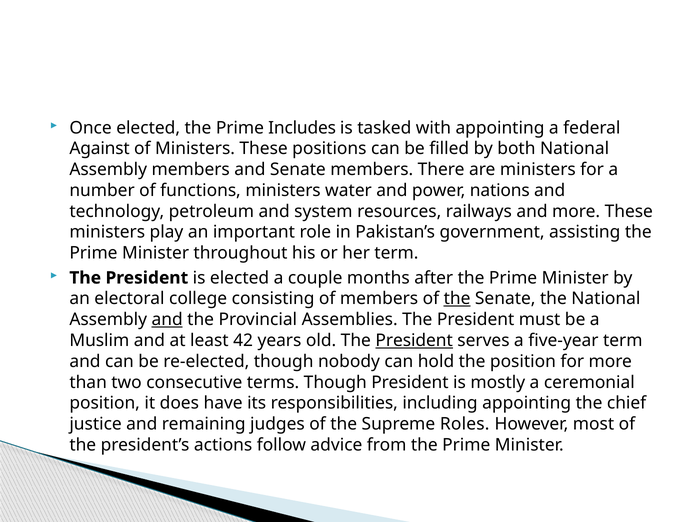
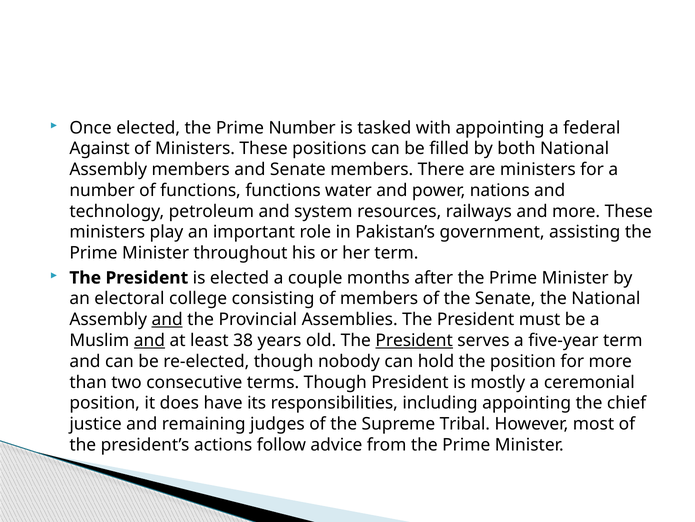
Prime Includes: Includes -> Number (302, 128)
functions ministers: ministers -> functions (283, 190)
the underline: present -> none (457, 298)
and underline: none -> present (149, 340)
42: 42 -> 38 (243, 340)
Roles: Roles -> Tribal (465, 423)
